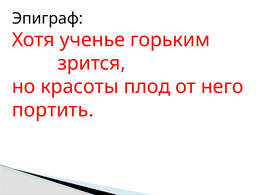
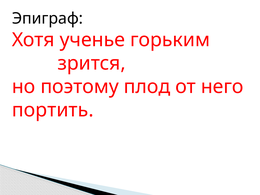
красоты: красоты -> поэтому (80, 87)
